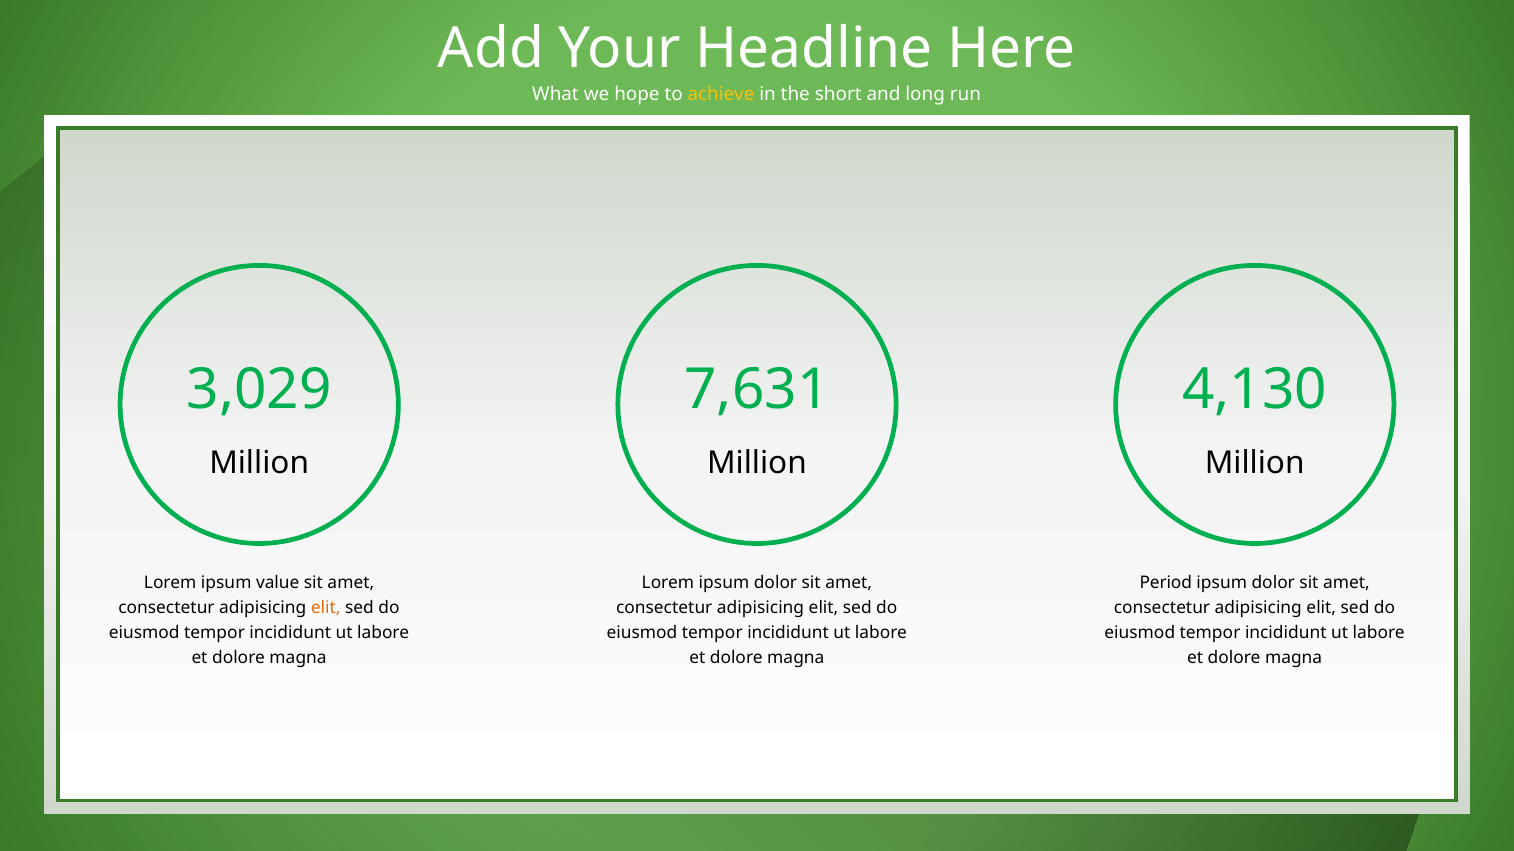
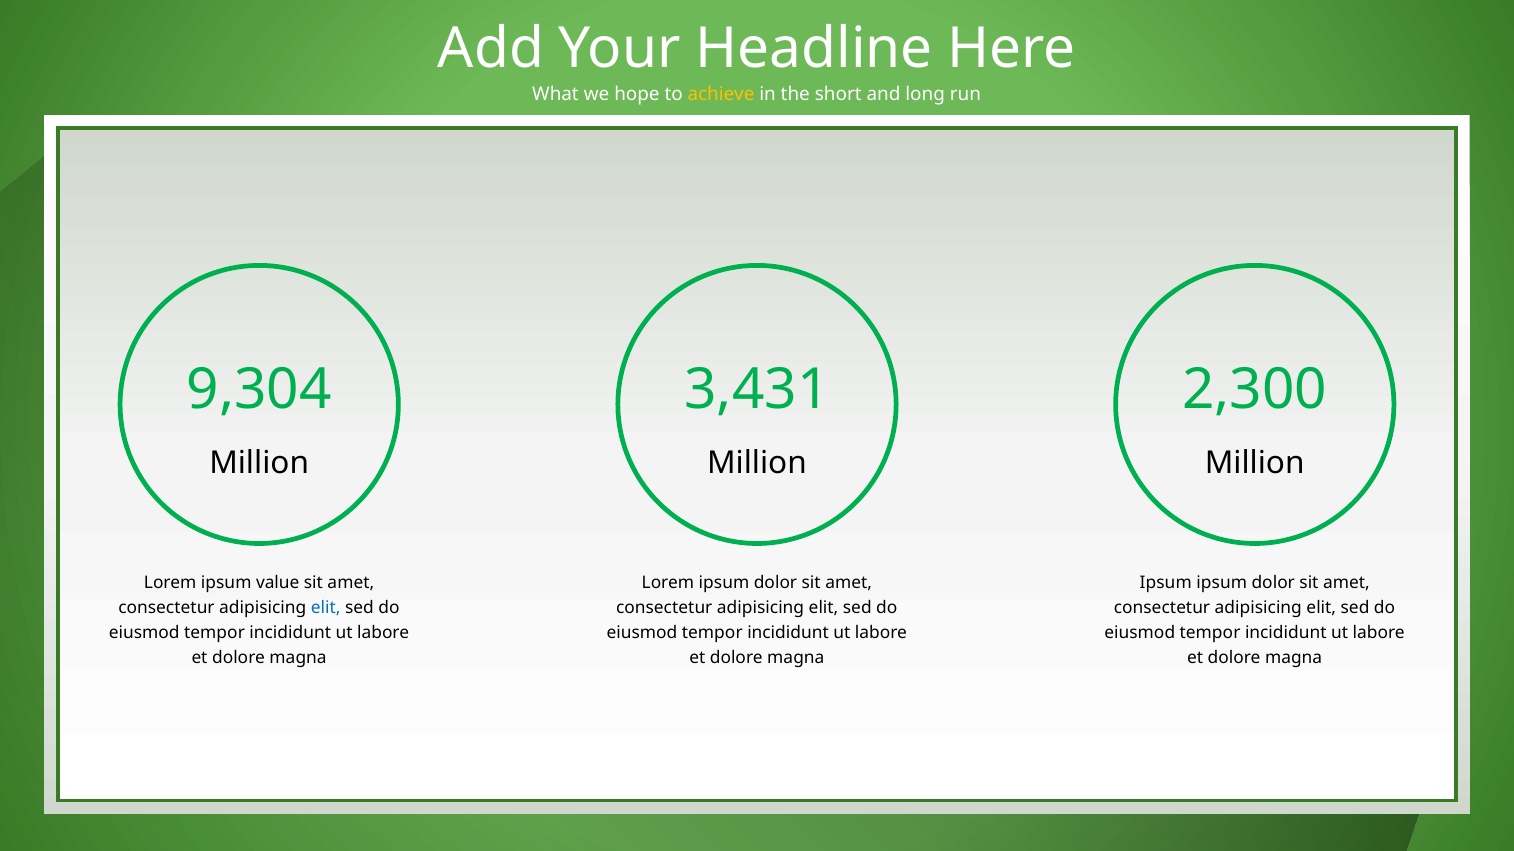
3,029: 3,029 -> 9,304 (259, 390)
7,631: 7,631 -> 3,431 (757, 390)
4,130: 4,130 -> 2,300 (1255, 390)
Period: Period -> Ipsum (1166, 583)
elit colour: orange -> blue (326, 608)
